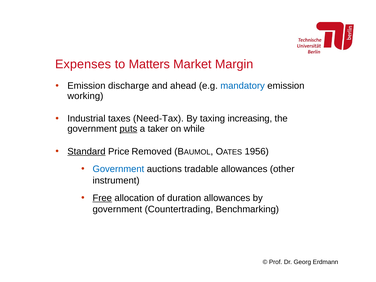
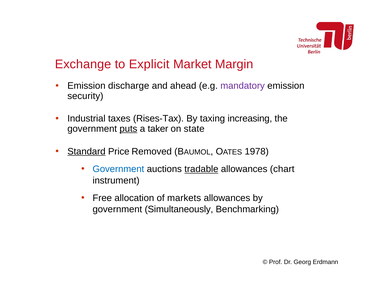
Expenses: Expenses -> Exchange (83, 64)
Matters: Matters -> Explicit (149, 64)
mandatory colour: blue -> purple (243, 86)
working: working -> security (85, 96)
Need-Tax: Need-Tax -> Rises-Tax (158, 119)
while: while -> state (194, 129)
1956: 1956 -> 1978 (257, 151)
tradable underline: none -> present (201, 169)
other: other -> chart (282, 169)
Free underline: present -> none (102, 198)
duration: duration -> markets (184, 198)
Countertrading: Countertrading -> Simultaneously (179, 209)
